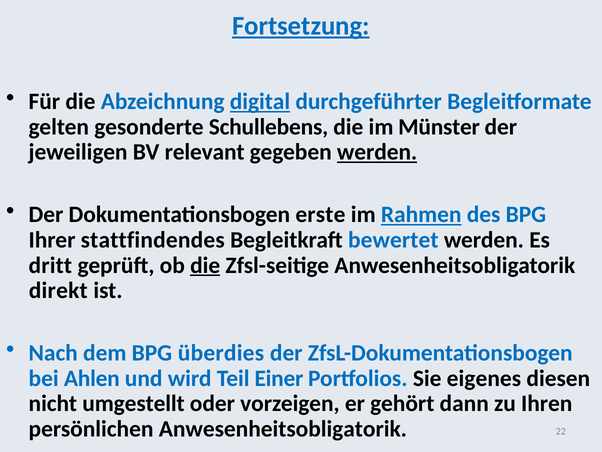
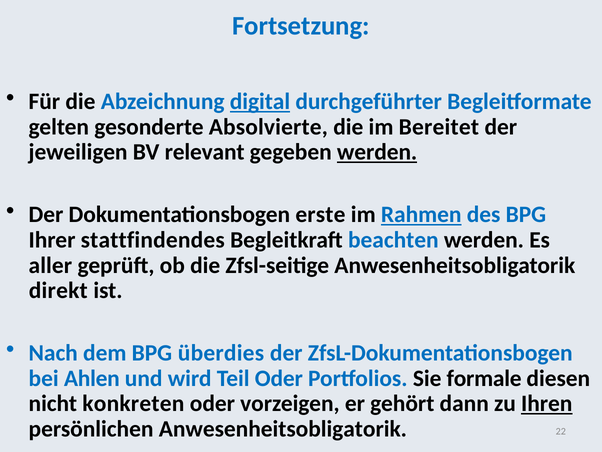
Fortsetzung underline: present -> none (301, 26)
Schullebens: Schullebens -> Absolvierte (268, 127)
Münster: Münster -> Bereitet (439, 127)
bewertet: bewertet -> beachten (393, 240)
dritt: dritt -> aller (50, 265)
die underline: present -> none (205, 265)
Teil Einer: Einer -> Oder (279, 378)
eigenes: eigenes -> formale (484, 378)
umgestellt: umgestellt -> konkreten (133, 403)
Ihren underline: none -> present (547, 403)
